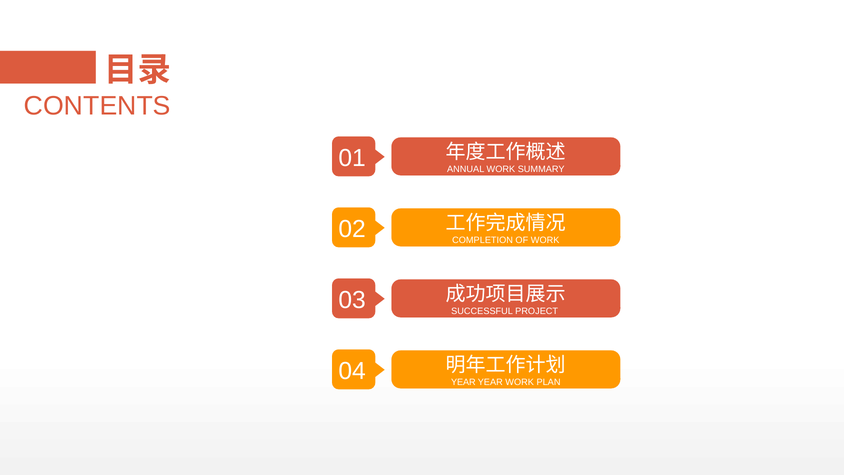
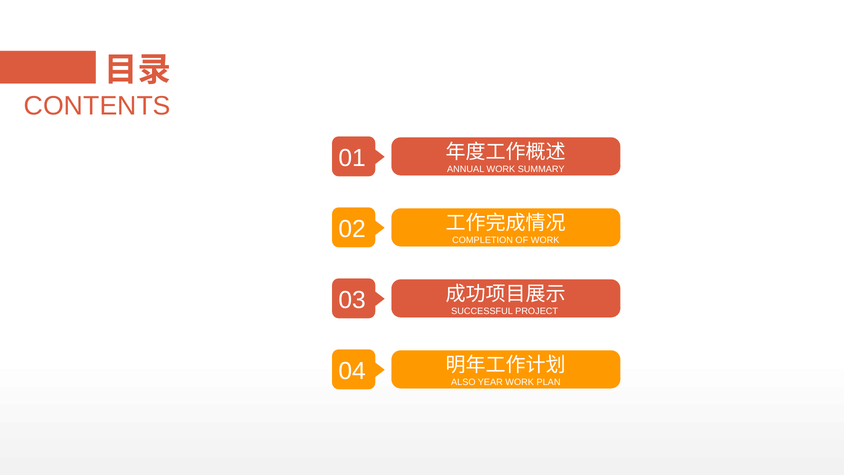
YEAR: YEAR -> ALSO (463, 382)
